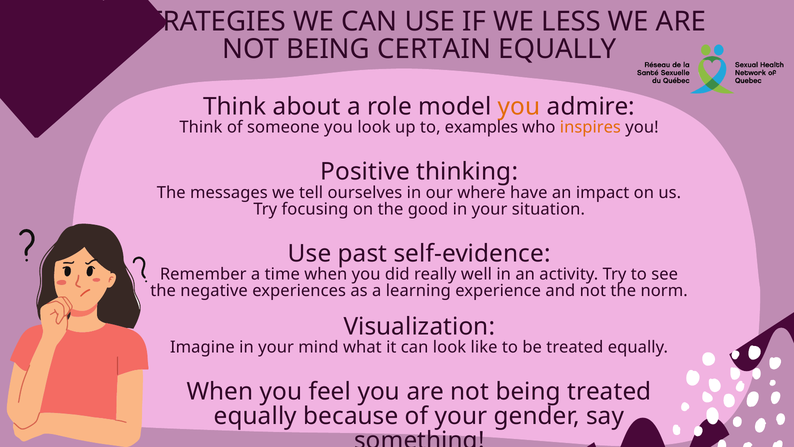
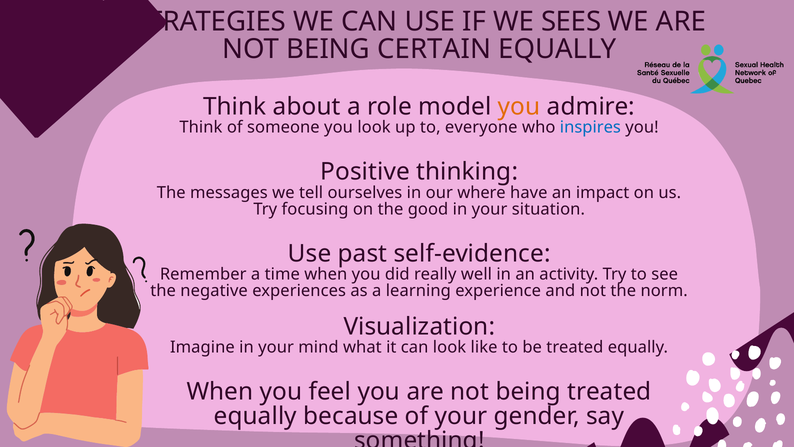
LESS: LESS -> SEES (571, 22)
examples: examples -> everyone (481, 127)
inspires colour: orange -> blue (590, 127)
